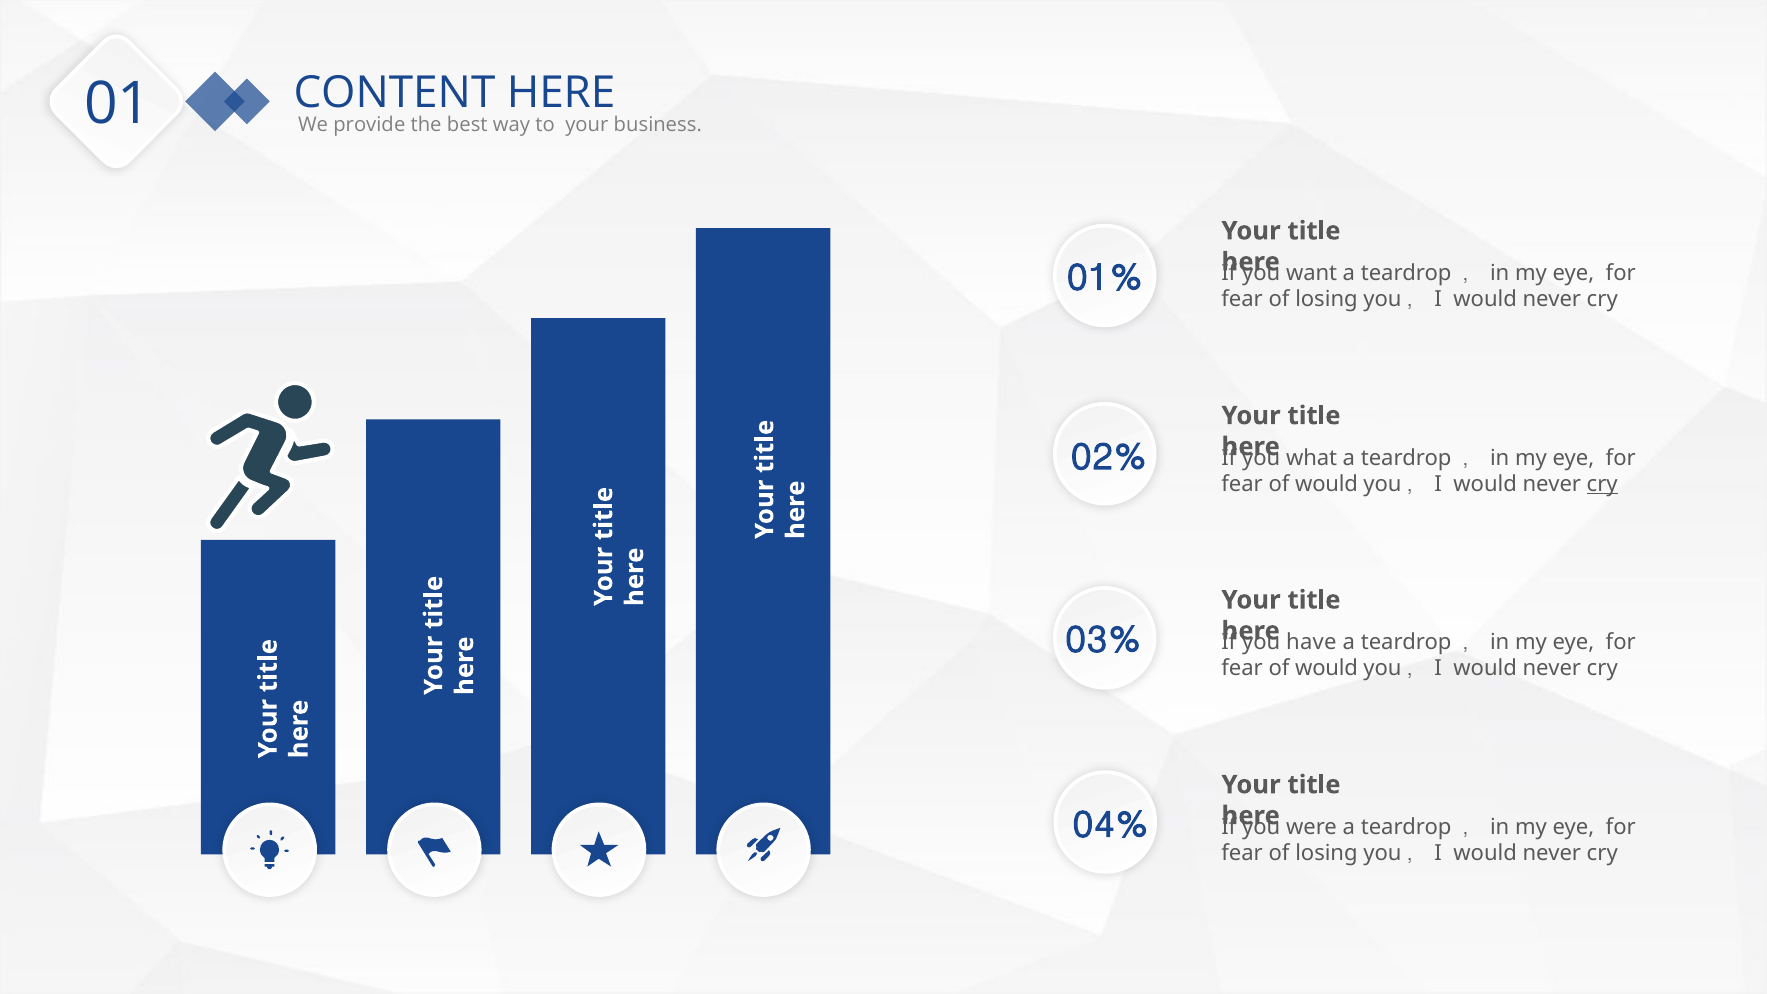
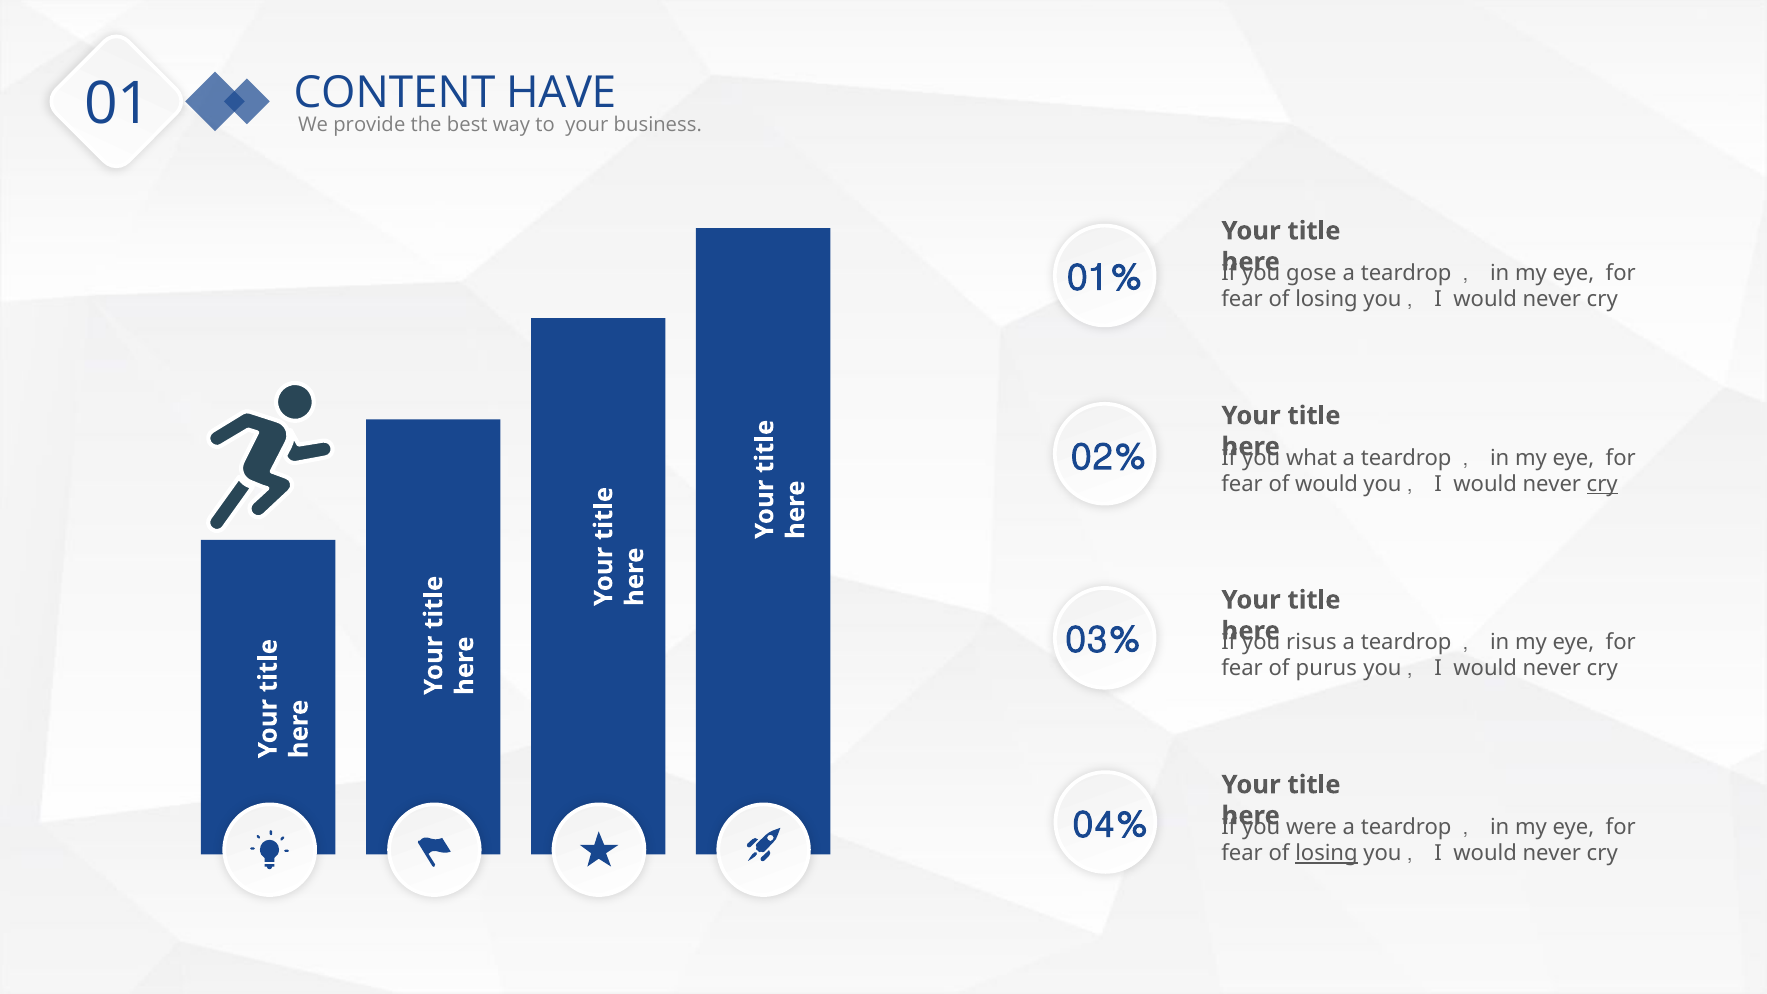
CONTENT HERE: HERE -> HAVE (561, 93)
want: want -> gose (1311, 273)
have: have -> risus (1311, 642)
would: would -> purus (1326, 669)
losing underline: none -> present (1326, 853)
